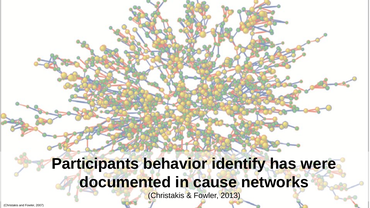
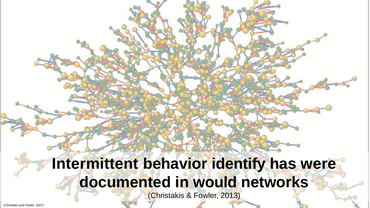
Participants: Participants -> Intermittent (95, 164)
cause: cause -> would (215, 182)
